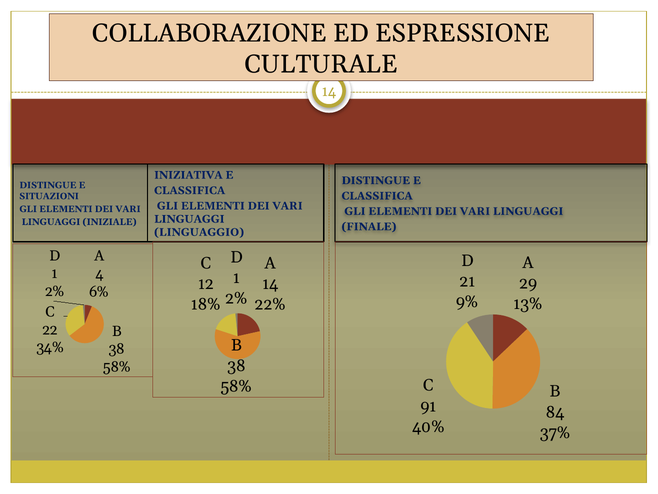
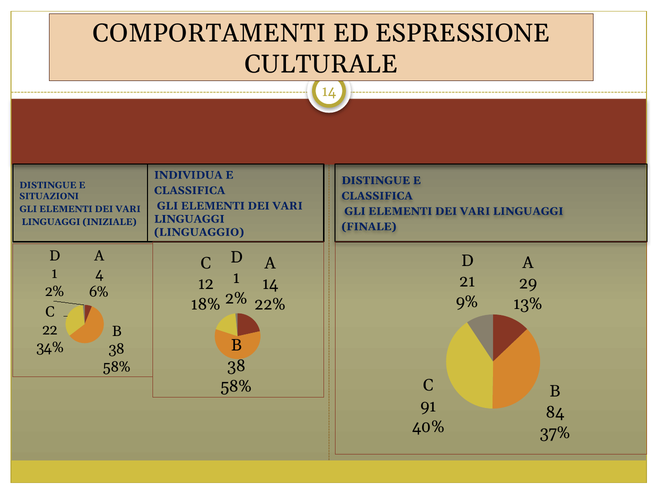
COLLABORAZIONE: COLLABORAZIONE -> COMPORTAMENTI (209, 33)
INIZIATIVA: INIZIATIVA -> INDIVIDUA (188, 175)
